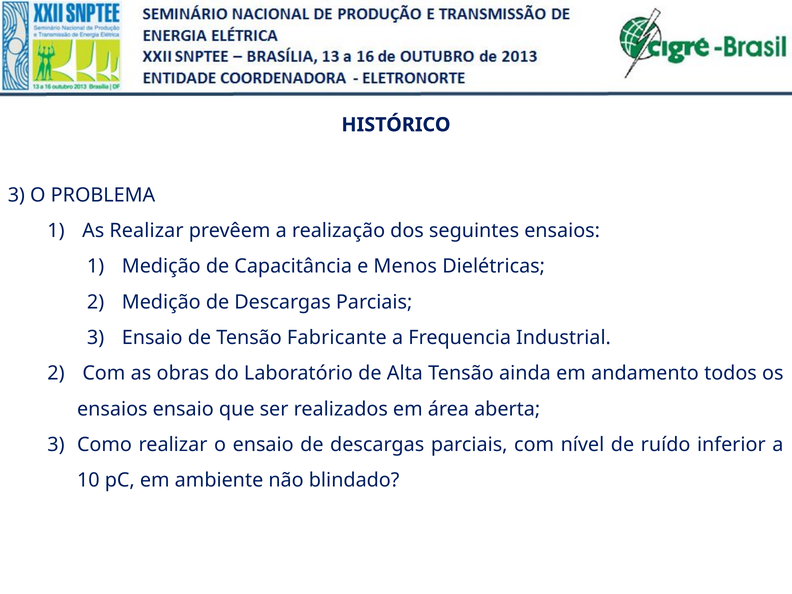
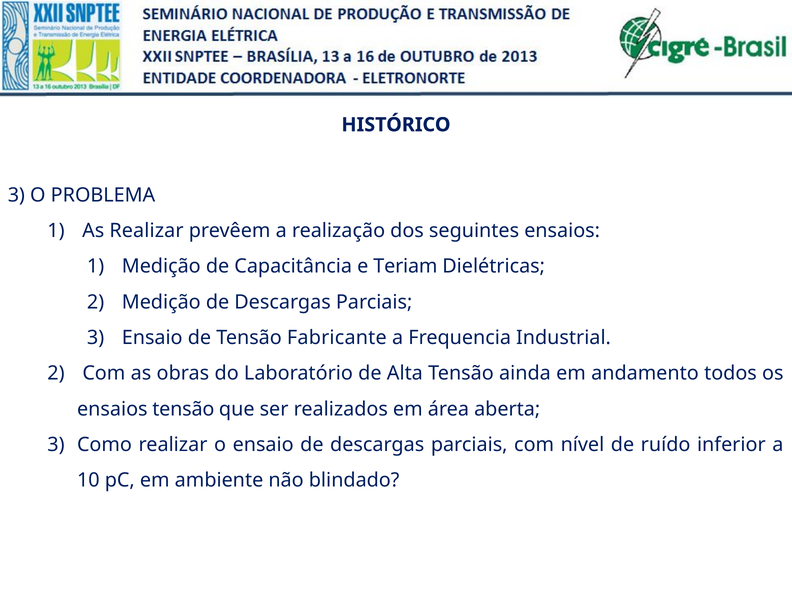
Menos: Menos -> Teriam (405, 266)
ensaios ensaio: ensaio -> tensão (183, 409)
